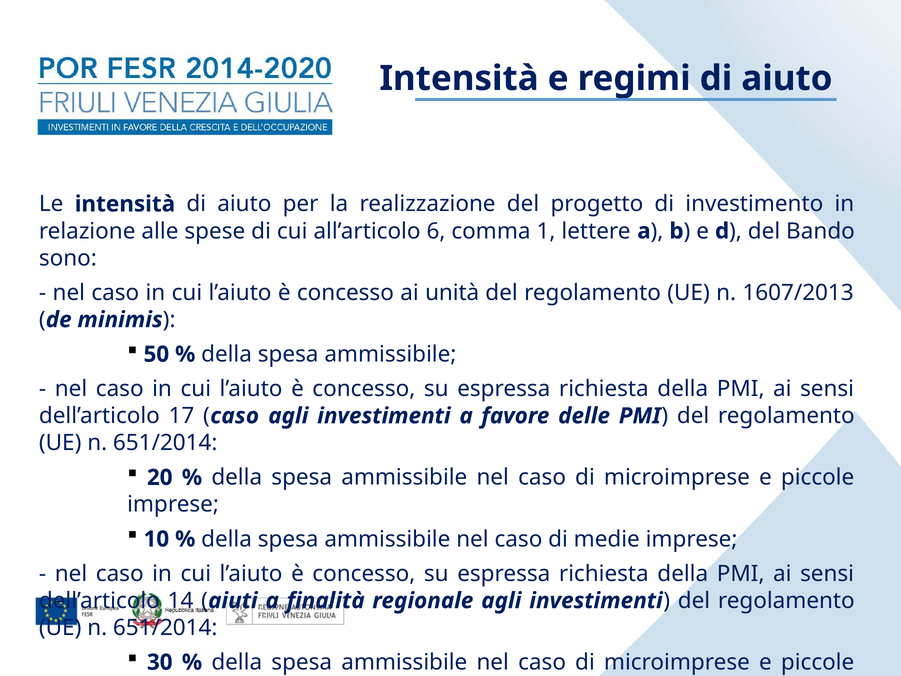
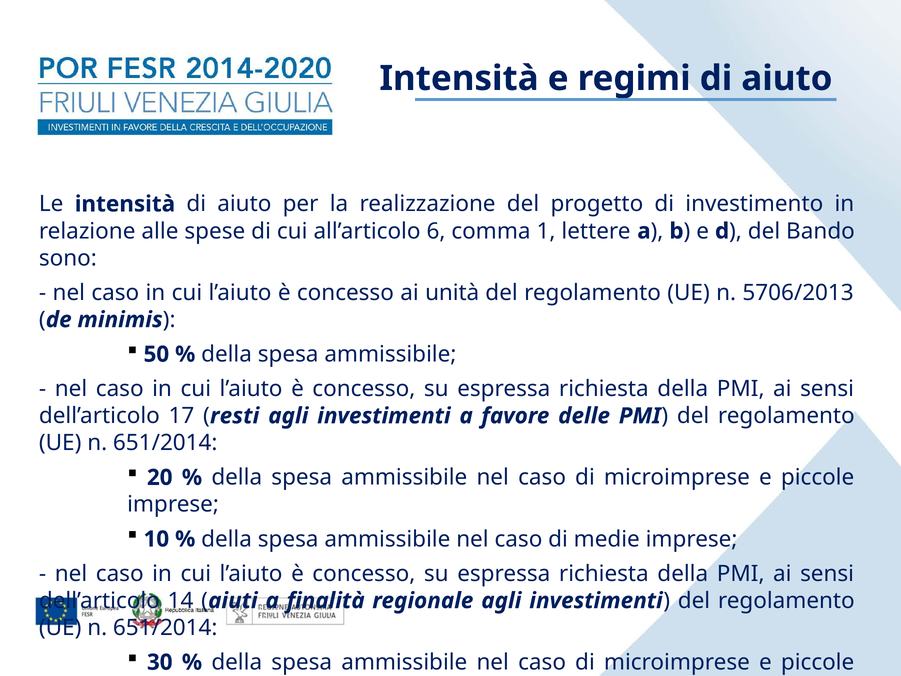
1607/2013: 1607/2013 -> 5706/2013 (798, 293)
caso: caso -> resti (235, 416)
